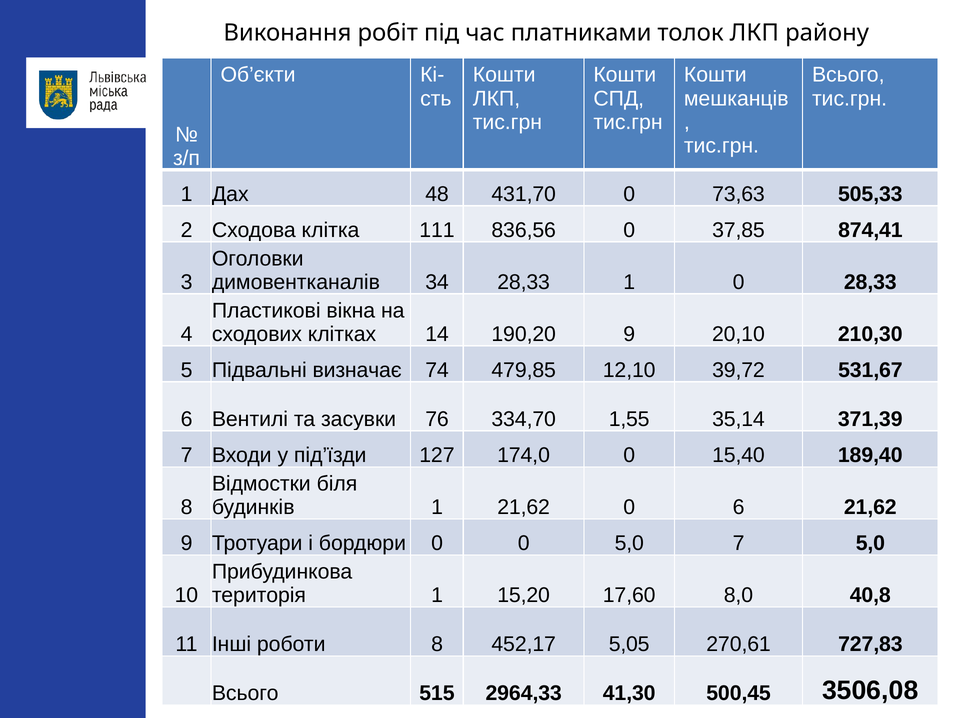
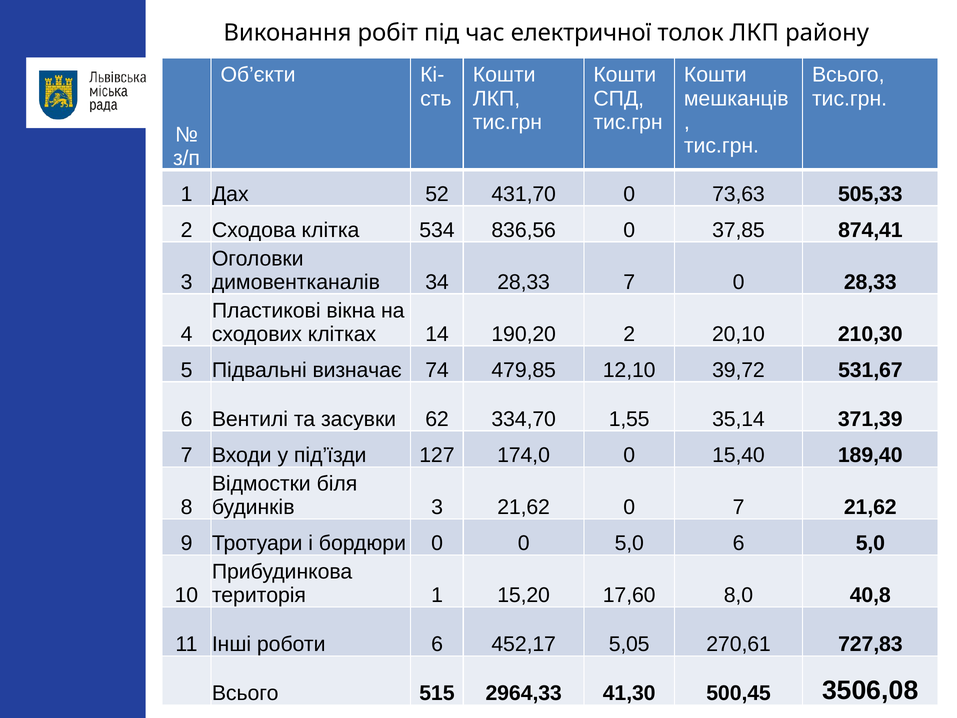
платниками: платниками -> електричної (581, 33)
48: 48 -> 52 (437, 194)
111: 111 -> 534 (437, 230)
28,33 1: 1 -> 7 (629, 282)
190,20 9: 9 -> 2 (629, 334)
76: 76 -> 62 (437, 419)
будинків 1: 1 -> 3 (437, 507)
0 6: 6 -> 7 (739, 507)
5,0 7: 7 -> 6 (739, 543)
роботи 8: 8 -> 6 (437, 644)
